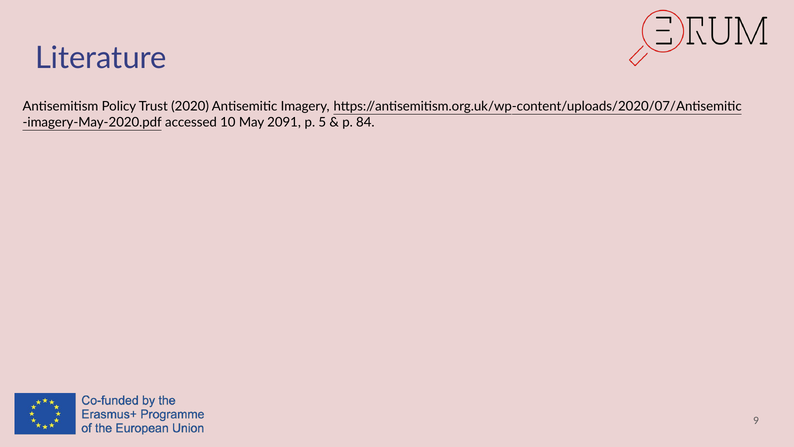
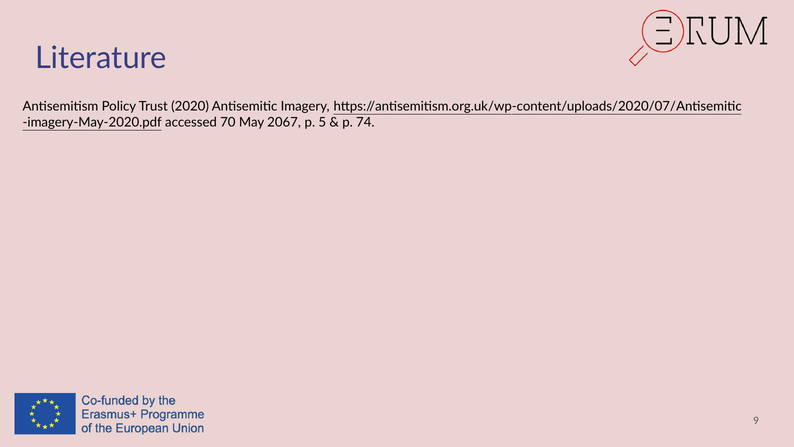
10: 10 -> 70 (228, 122)
2091: 2091 -> 2067 (284, 122)
84: 84 -> 74 (365, 122)
